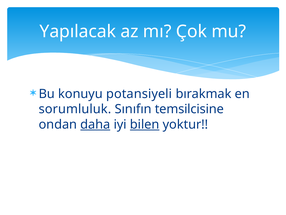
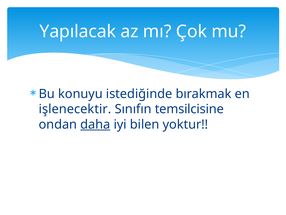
potansiyeli: potansiyeli -> istediğinde (139, 94)
sorumluluk: sorumluluk -> işlenecektir (75, 109)
bilen underline: present -> none (145, 124)
